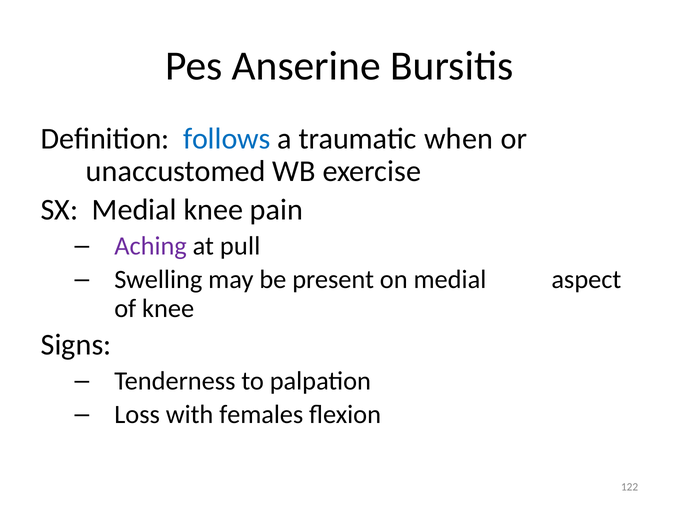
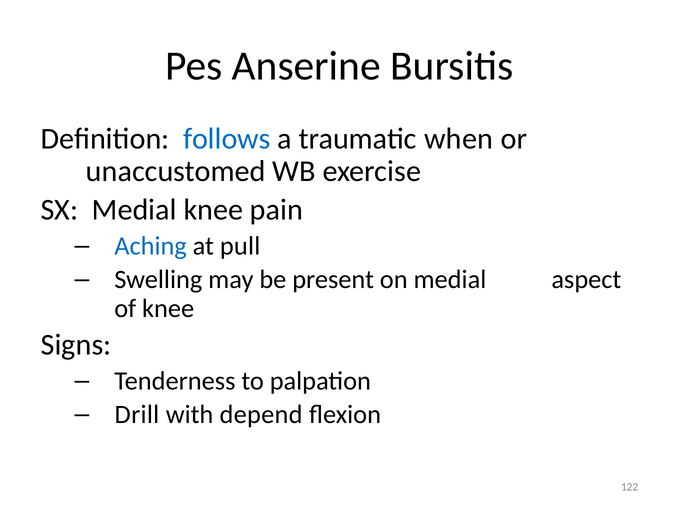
Aching colour: purple -> blue (151, 246)
Loss: Loss -> Drill (137, 414)
females: females -> depend (261, 414)
